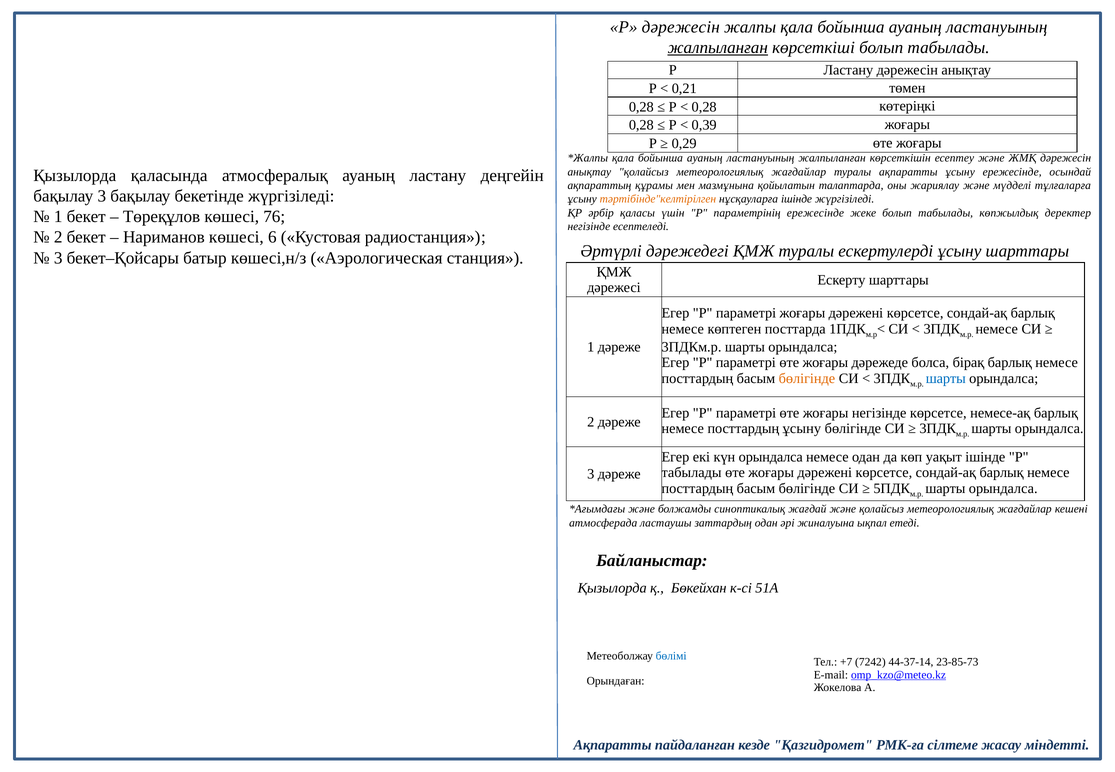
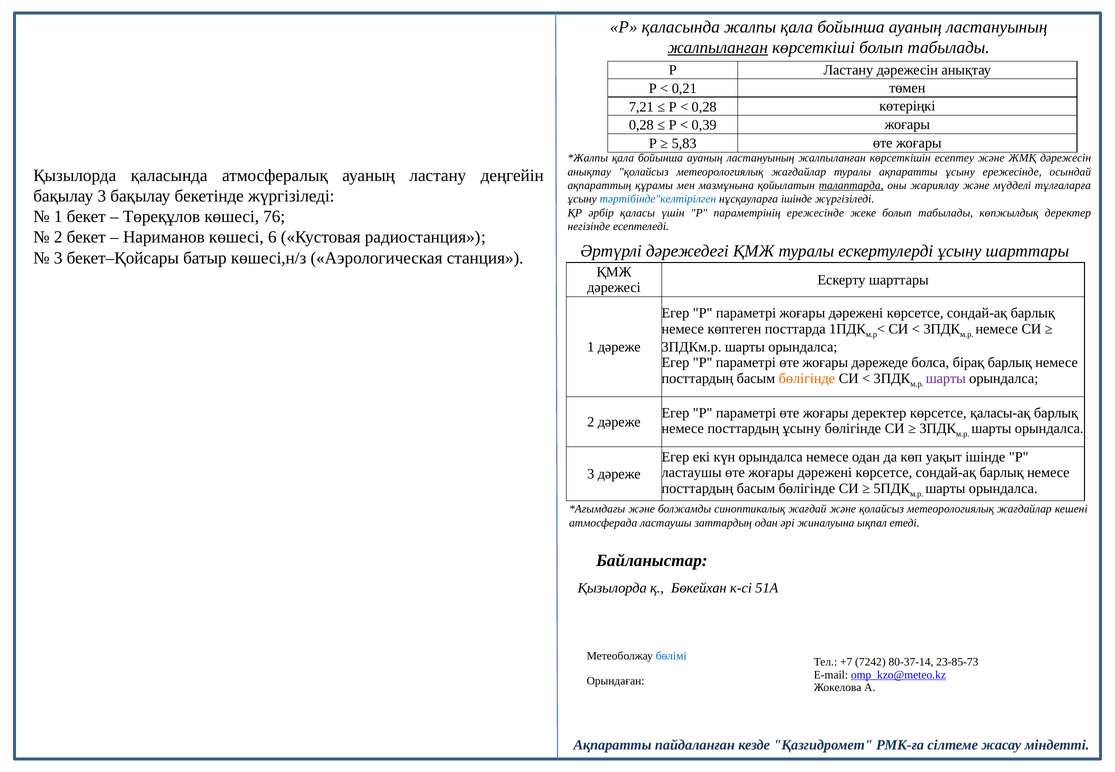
Р дәрежесін: дәрежесін -> қаласында (681, 27)
0,28: 0,28 -> 7,21 (641, 107)
0,29: 0,29 -> 5,83 (684, 144)
талаптарда underline: none -> present (851, 185)
тәртібінде"келтірілген colour: orange -> blue (658, 199)
шарты colour: blue -> purple (946, 378)
жоғары негізінде: негізінде -> деректер (879, 413)
немесе-ақ: немесе-ақ -> қаласы-ақ (1000, 413)
табылады: табылады -> ластаушы (692, 473)
44-37-14: 44-37-14 -> 80-37-14 (911, 662)
